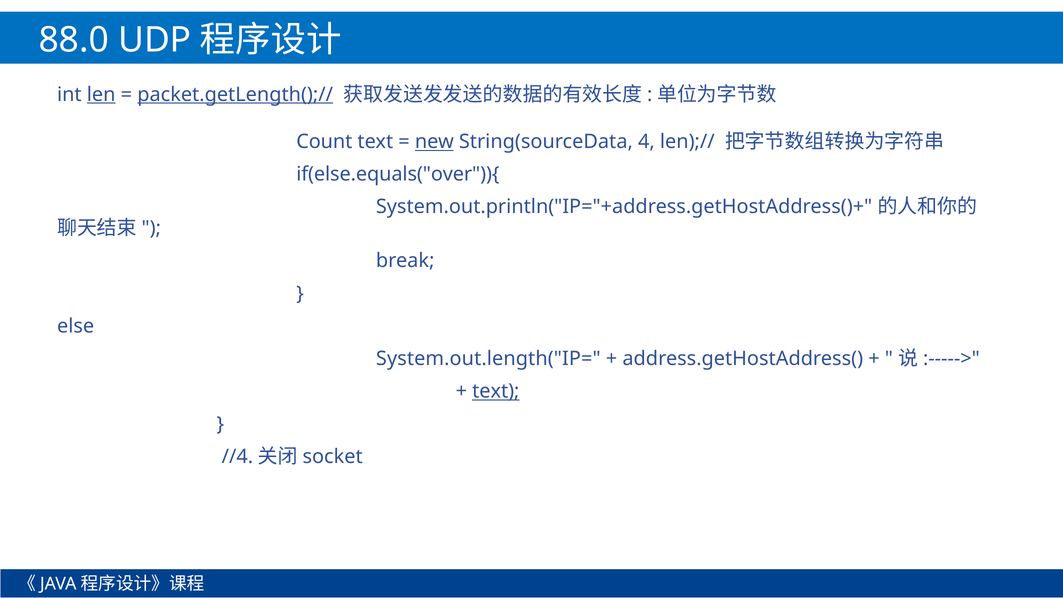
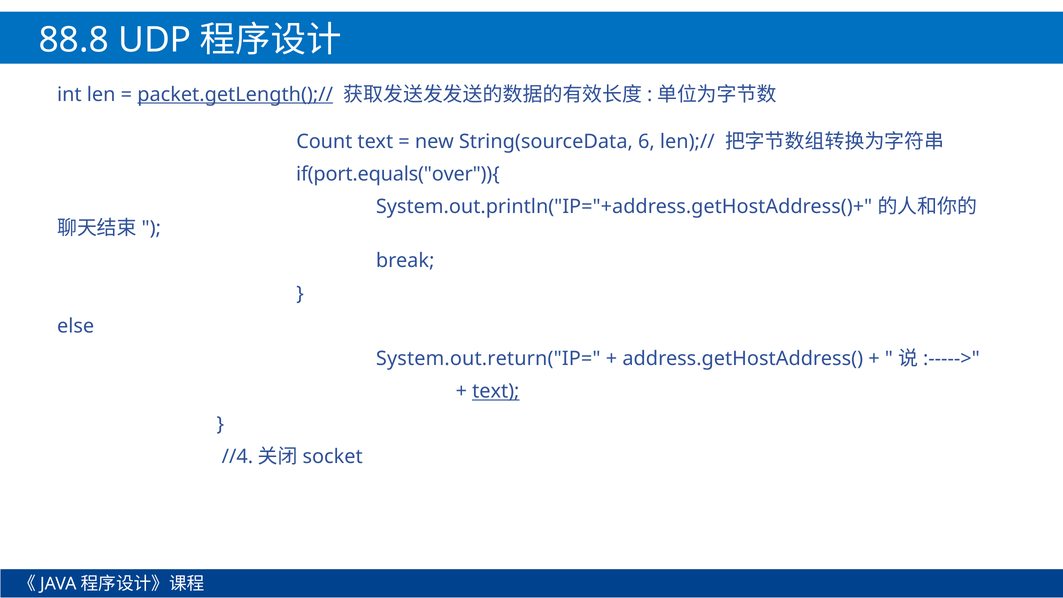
88.0: 88.0 -> 88.8 (74, 40)
len underline: present -> none (101, 95)
new underline: present -> none (434, 142)
4: 4 -> 6 (646, 142)
if(else.equals("over")){: if(else.equals("over")){ -> if(port.equals("over")){ (398, 174)
System.out.length("IP=: System.out.length("IP= -> System.out.return("IP= (488, 359)
